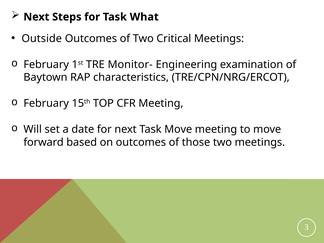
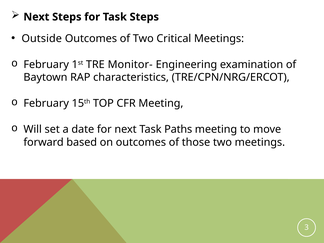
Task What: What -> Steps (144, 17)
Task Move: Move -> Paths (178, 129)
